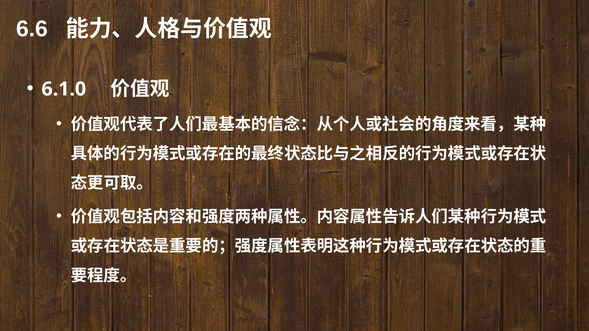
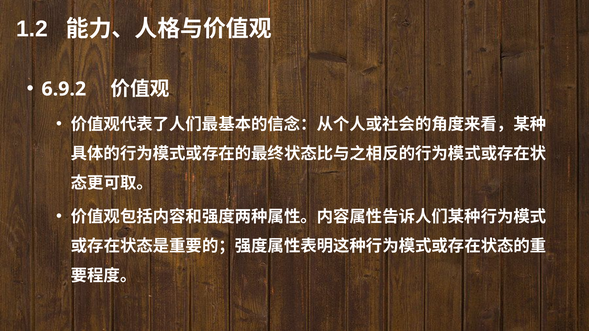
6.6: 6.6 -> 1.2 (32, 29)
6.1.0: 6.1.0 -> 6.9.2 (64, 89)
